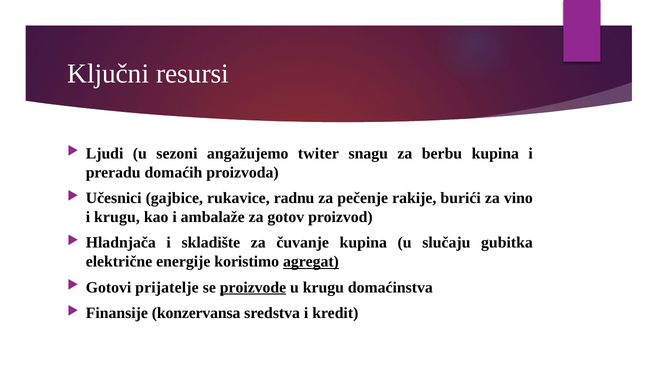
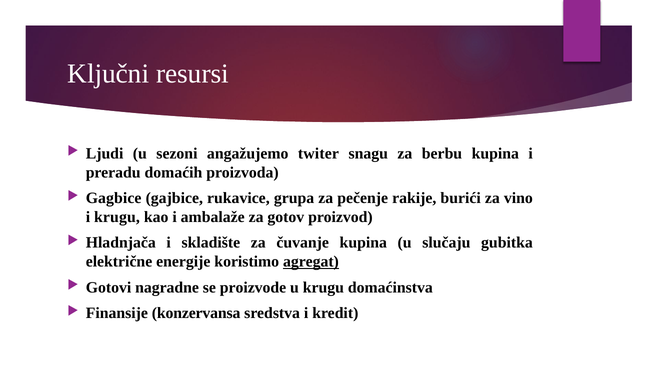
Učesnici: Učesnici -> Gagbice (114, 198)
radnu: radnu -> grupa (294, 198)
prijatelje: prijatelje -> nagradne (167, 288)
proizvode underline: present -> none (253, 288)
